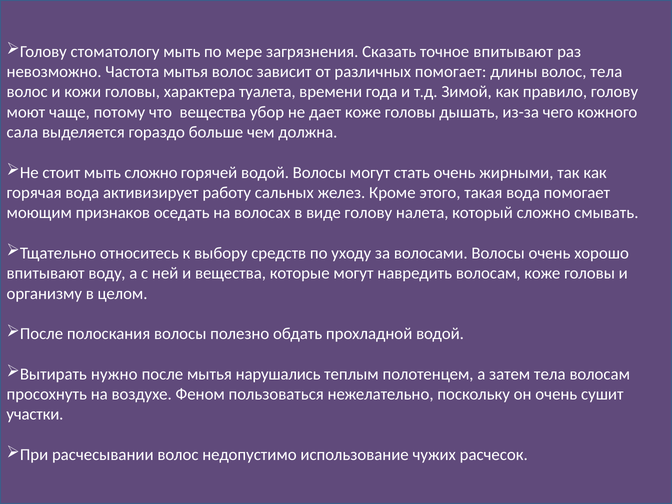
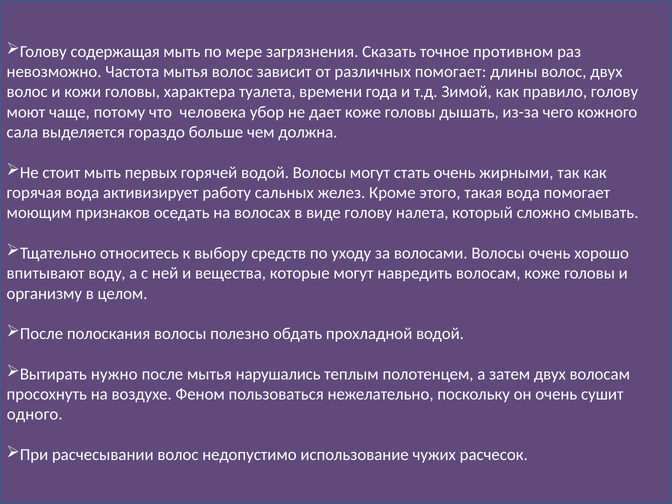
стоматологу: стоматологу -> содержащая (115, 52)
точное впитывают: впитывают -> противном (513, 52)
волос тела: тела -> двух (606, 72)
что вещества: вещества -> человека (213, 112)
мыть сложно: сложно -> первых (151, 173)
затем тела: тела -> двух (550, 374)
участки: участки -> одного (35, 414)
